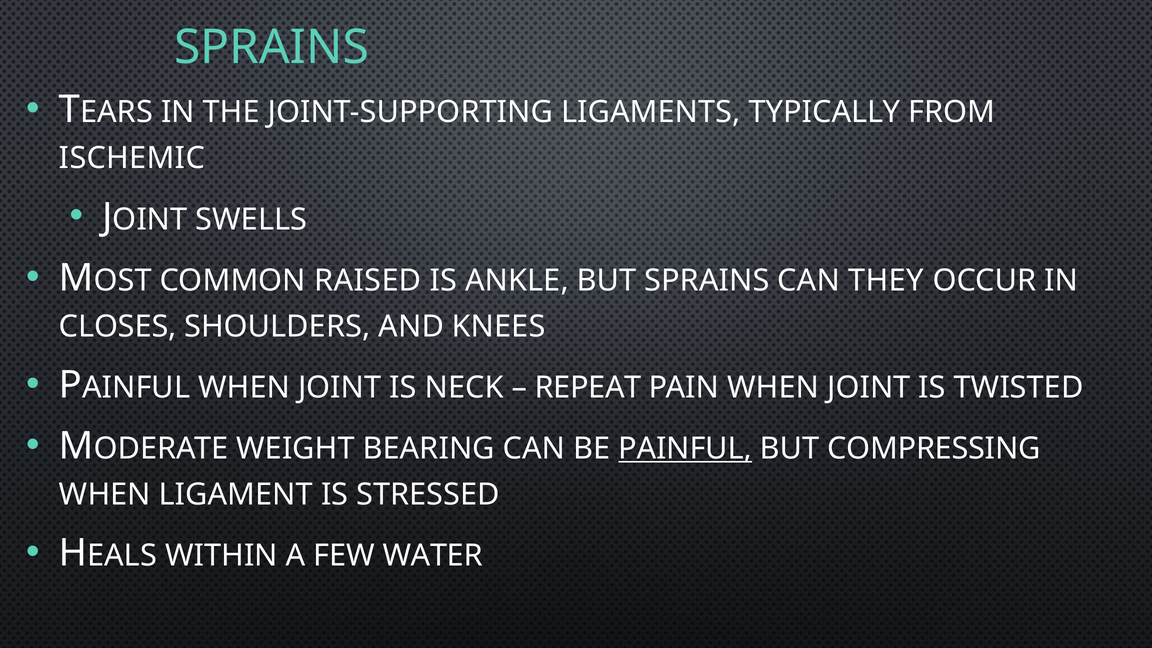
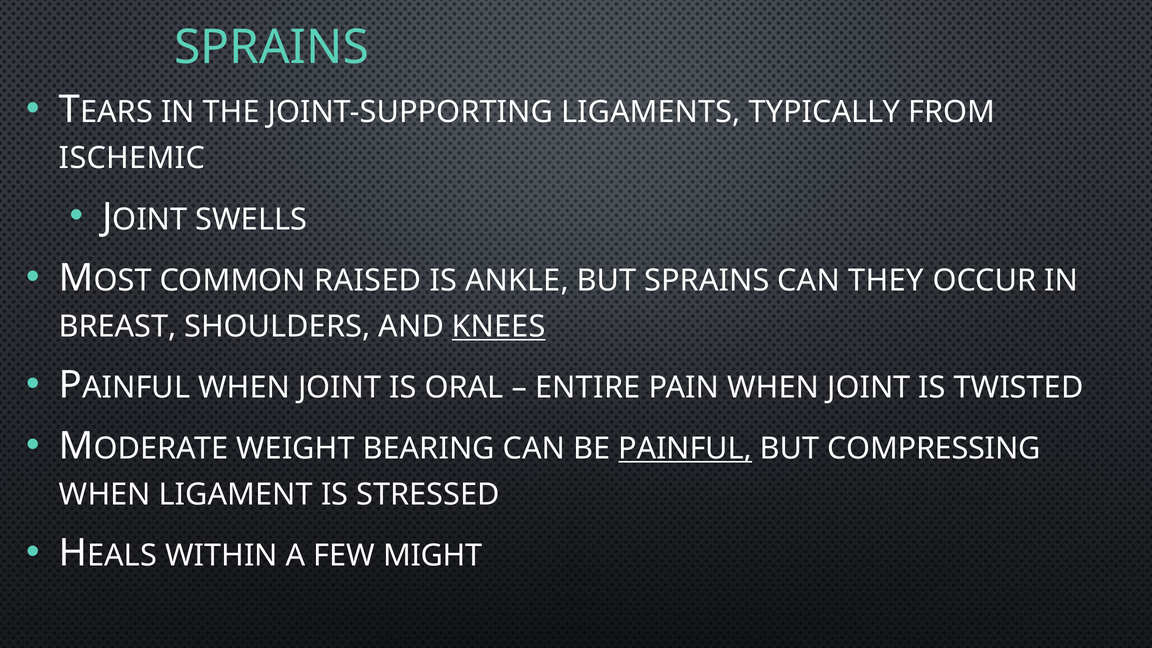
CLOSES: CLOSES -> BREAST (118, 327)
KNEES underline: none -> present (499, 327)
NECK: NECK -> ORAL (464, 388)
REPEAT: REPEAT -> ENTIRE (588, 388)
WATER: WATER -> MIGHT (433, 556)
